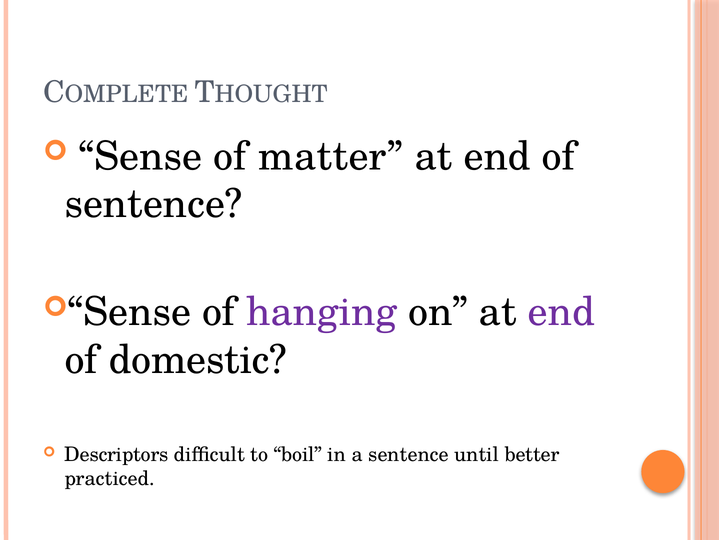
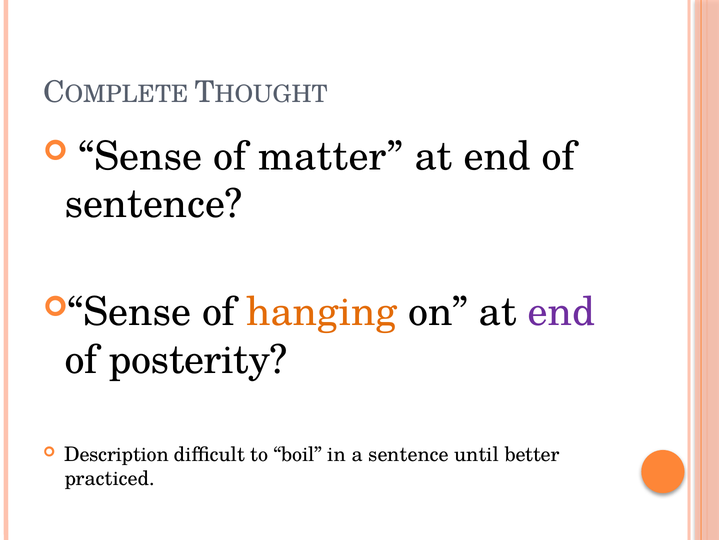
hanging colour: purple -> orange (322, 312)
domestic: domestic -> posterity (198, 360)
Descriptors: Descriptors -> Description (117, 454)
